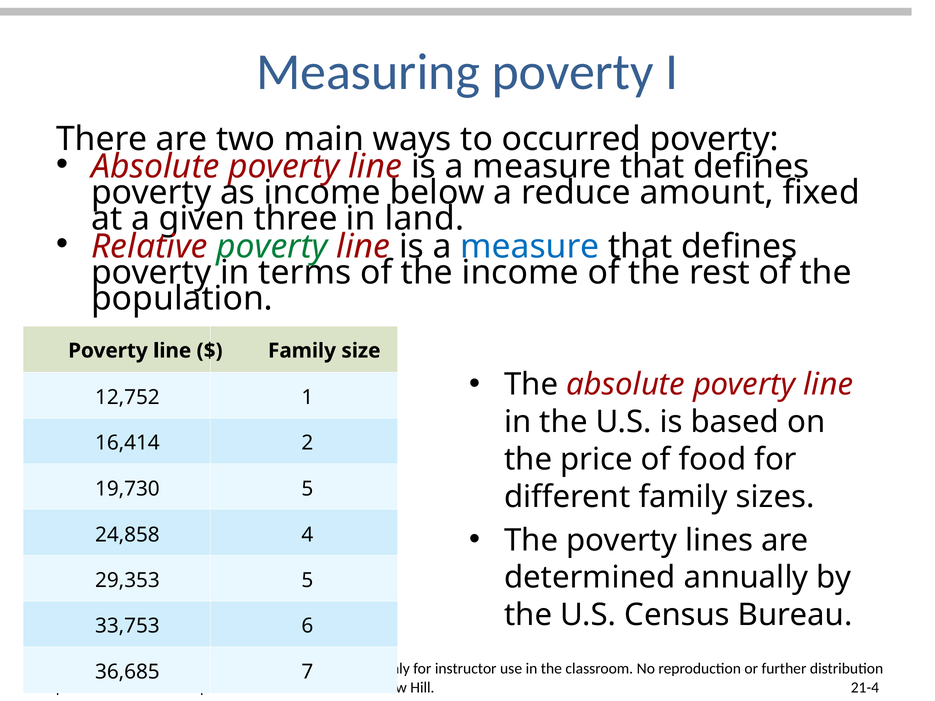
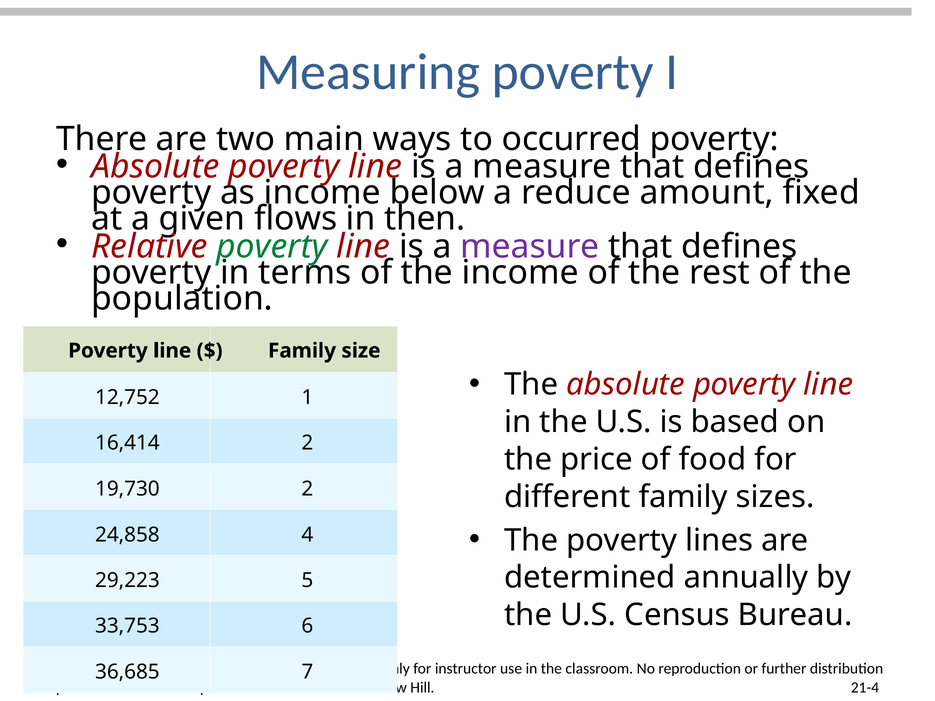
three: three -> flows (296, 219)
land: land -> then (425, 219)
measure colour: blue -> purple (530, 247)
19,730 5: 5 -> 2 (307, 489)
29,353: 29,353 -> 29,223 (127, 580)
